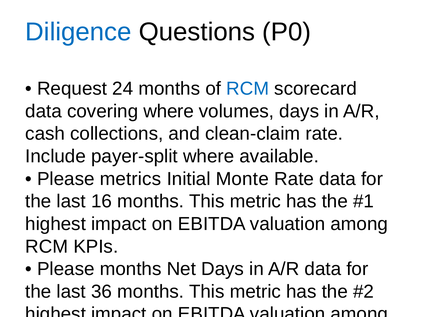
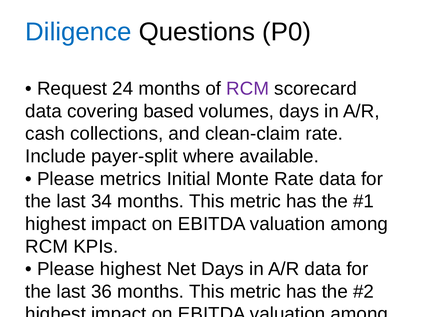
RCM colour: blue -> purple (248, 89)
covering where: where -> based (169, 111)
16: 16 -> 34 (102, 202)
Please months: months -> highest (131, 269)
